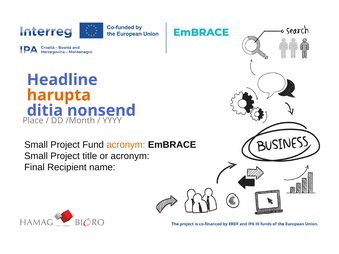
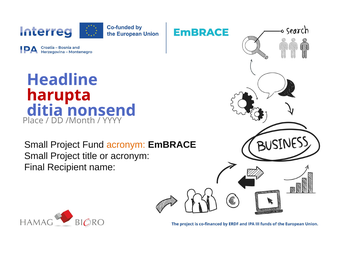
harupta colour: orange -> red (59, 95)
